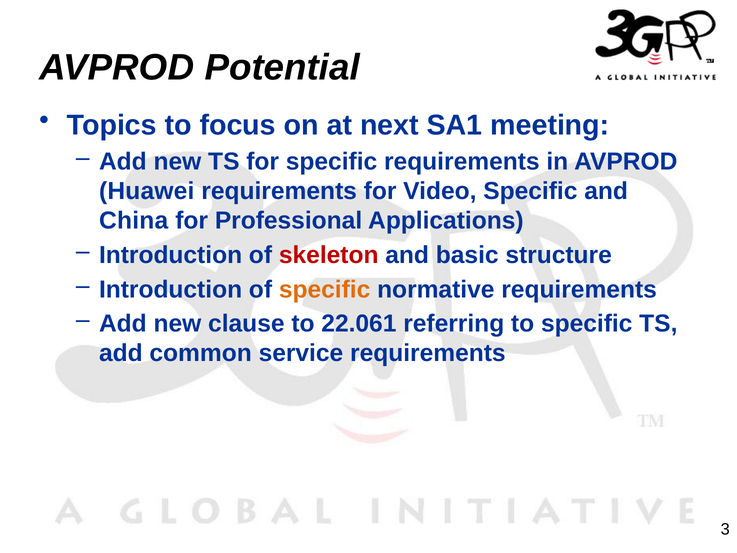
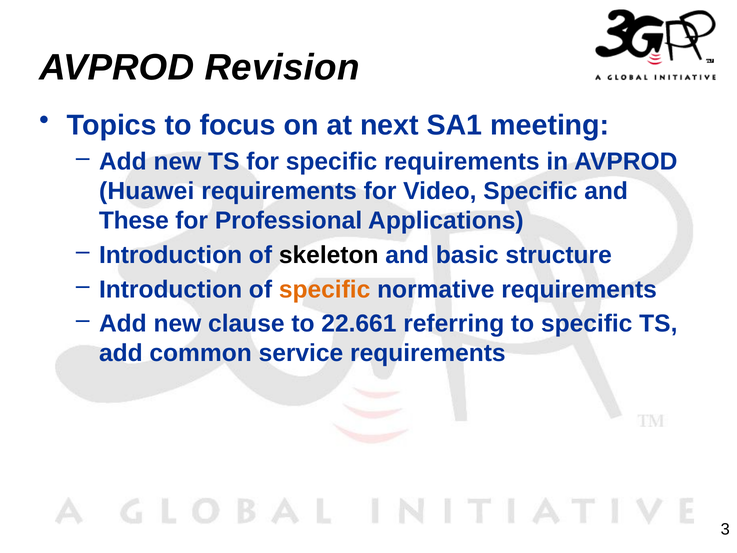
Potential: Potential -> Revision (282, 67)
China: China -> These (134, 221)
skeleton colour: red -> black (329, 255)
22.061: 22.061 -> 22.661 (359, 324)
